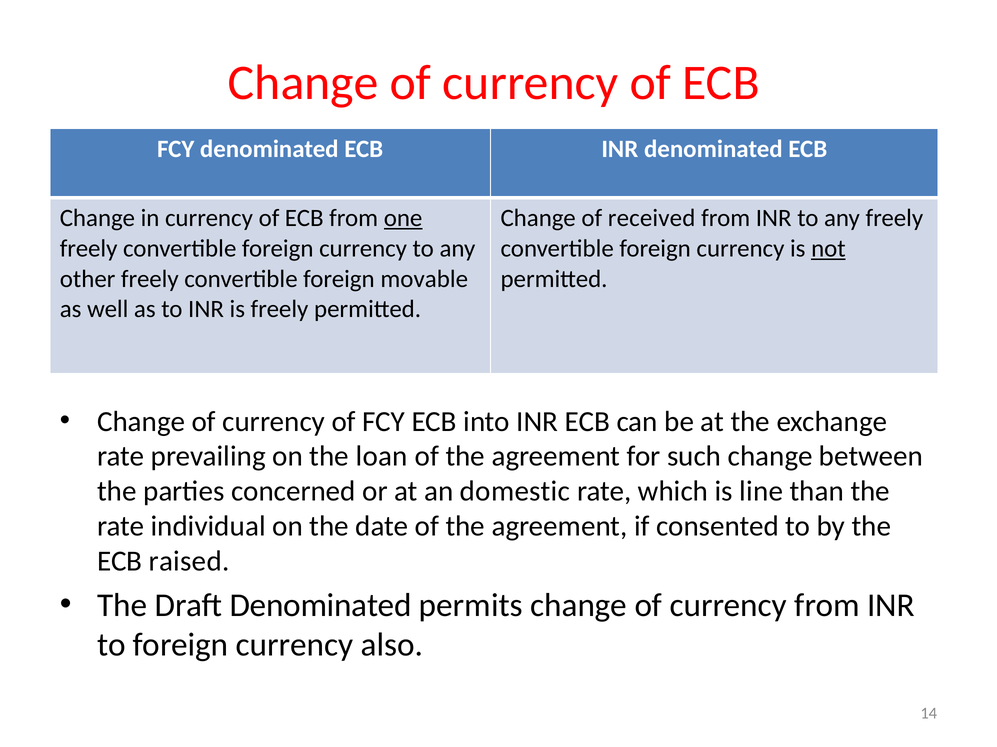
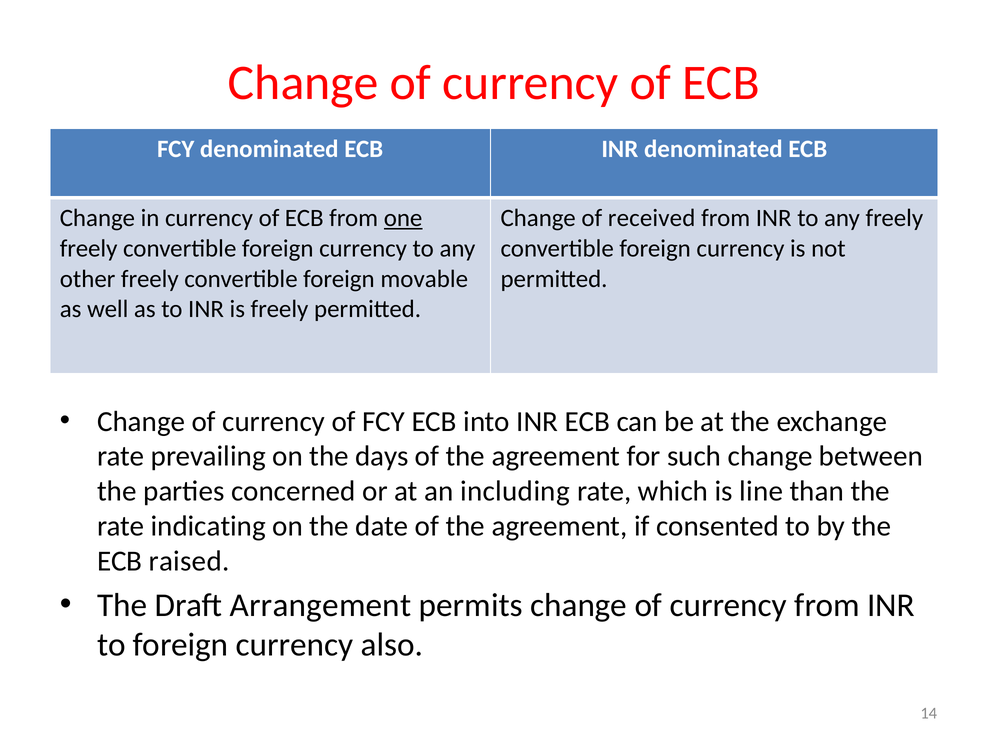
not underline: present -> none (828, 249)
loan: loan -> days (382, 457)
domestic: domestic -> including (515, 492)
individual: individual -> indicating (208, 527)
Draft Denominated: Denominated -> Arrangement (320, 606)
